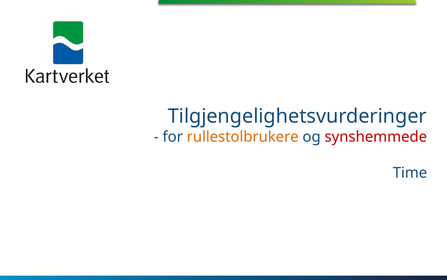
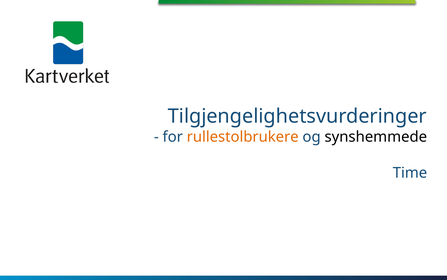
synshemmede colour: red -> black (376, 137)
